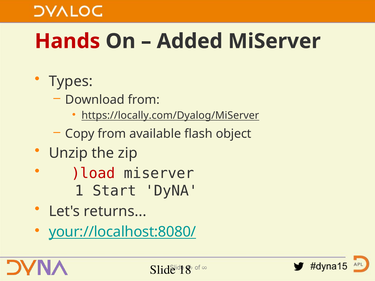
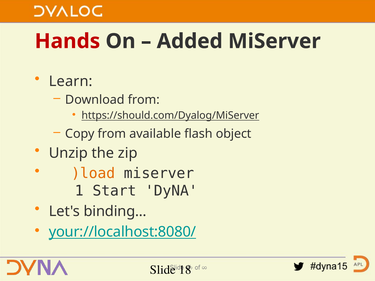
Types: Types -> Learn (71, 81)
https://locally.com/Dyalog/MiServer: https://locally.com/Dyalog/MiServer -> https://should.com/Dyalog/MiServer (170, 116)
)load colour: red -> orange (93, 174)
returns: returns -> binding (115, 211)
